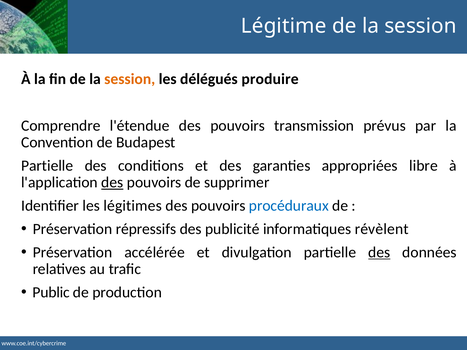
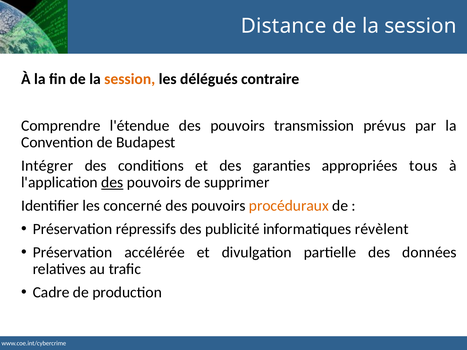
Légitime: Légitime -> Distance (284, 26)
produire: produire -> contraire (270, 79)
Partielle: Partielle -> Intégrer (47, 166)
libre: libre -> tous (423, 166)
légitimes: légitimes -> concerné (133, 206)
procéduraux colour: blue -> orange (289, 206)
des underline: present -> none (379, 252)
Public: Public -> Cadre (51, 293)
